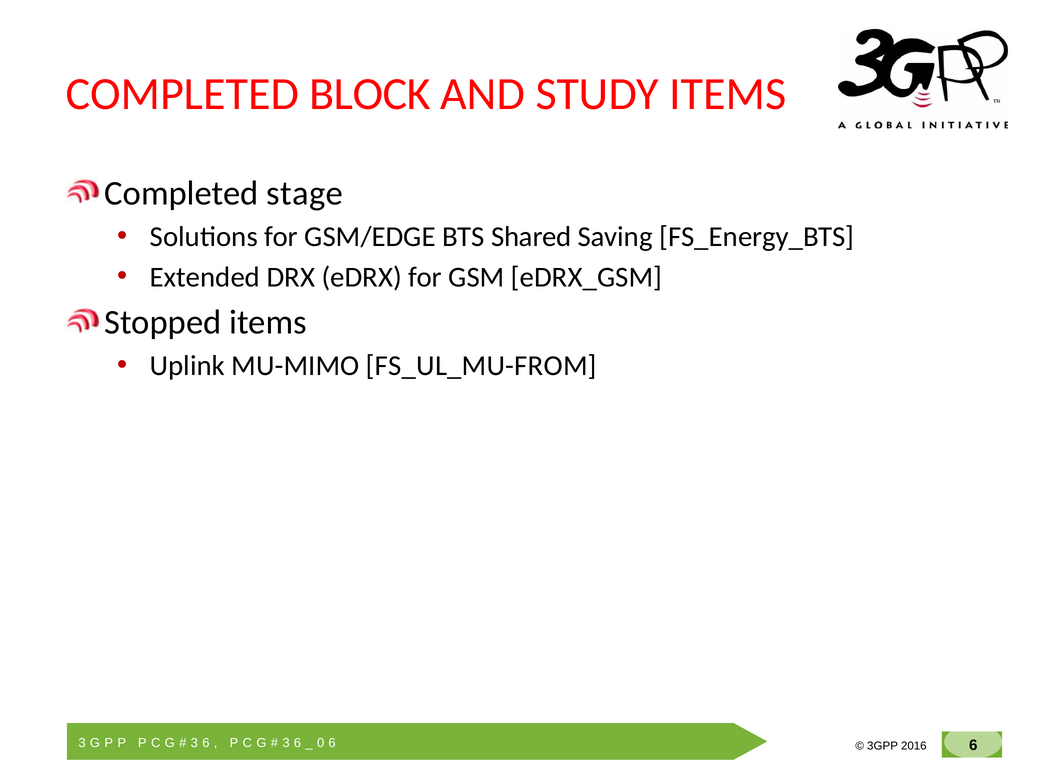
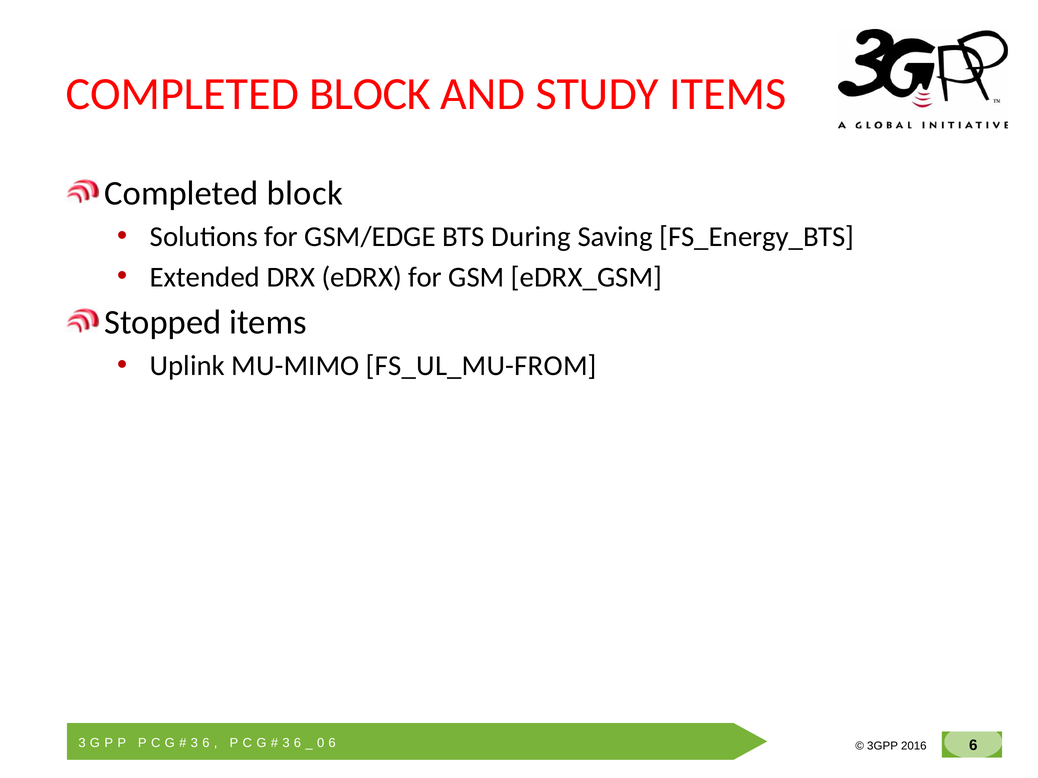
stage: stage -> block (305, 193)
Shared: Shared -> During (531, 237)
